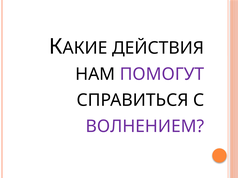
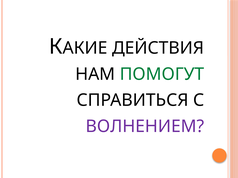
ПОМОГУТ colour: purple -> green (162, 74)
